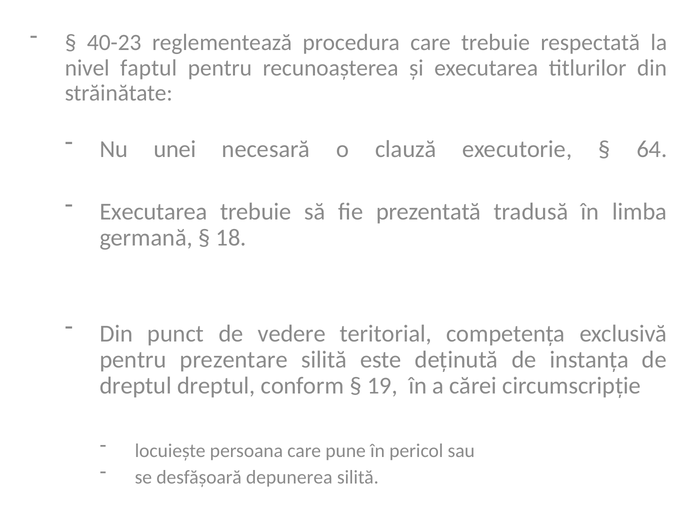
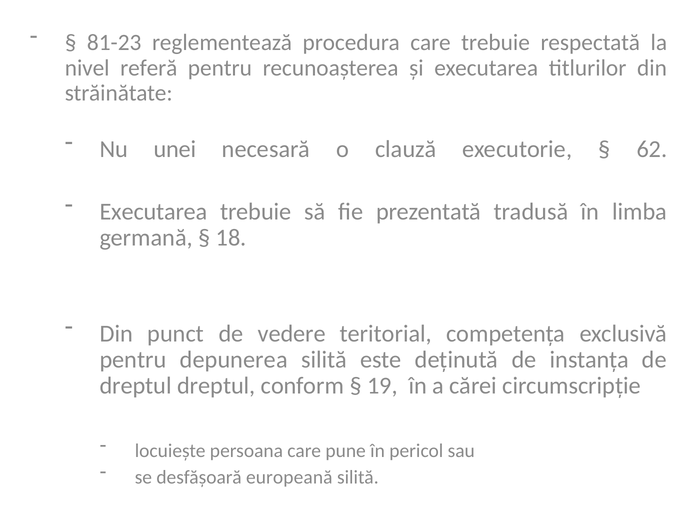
40-23: 40-23 -> 81-23 (114, 43)
faptul: faptul -> referă (149, 68)
64: 64 -> 62 (652, 149)
prezentare: prezentare -> depunerea (234, 360)
depunerea: depunerea -> europeană (289, 477)
